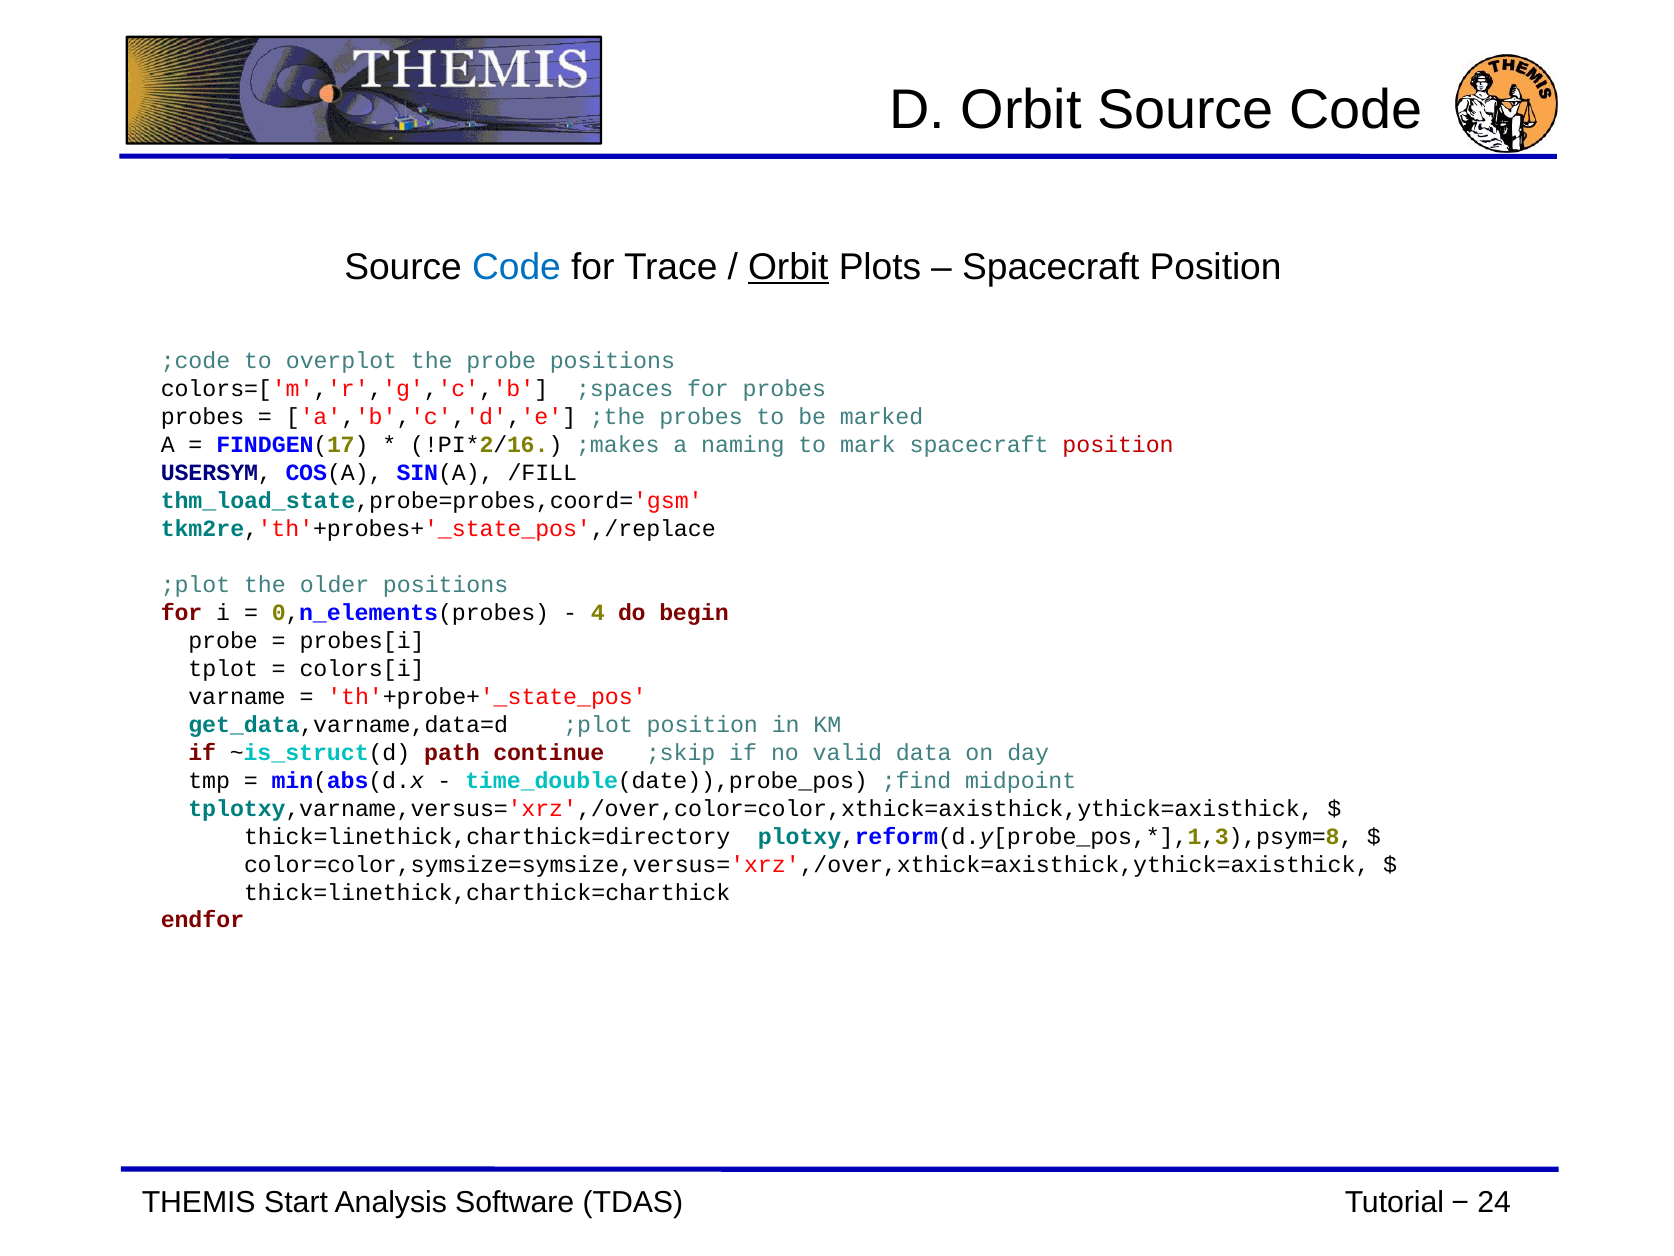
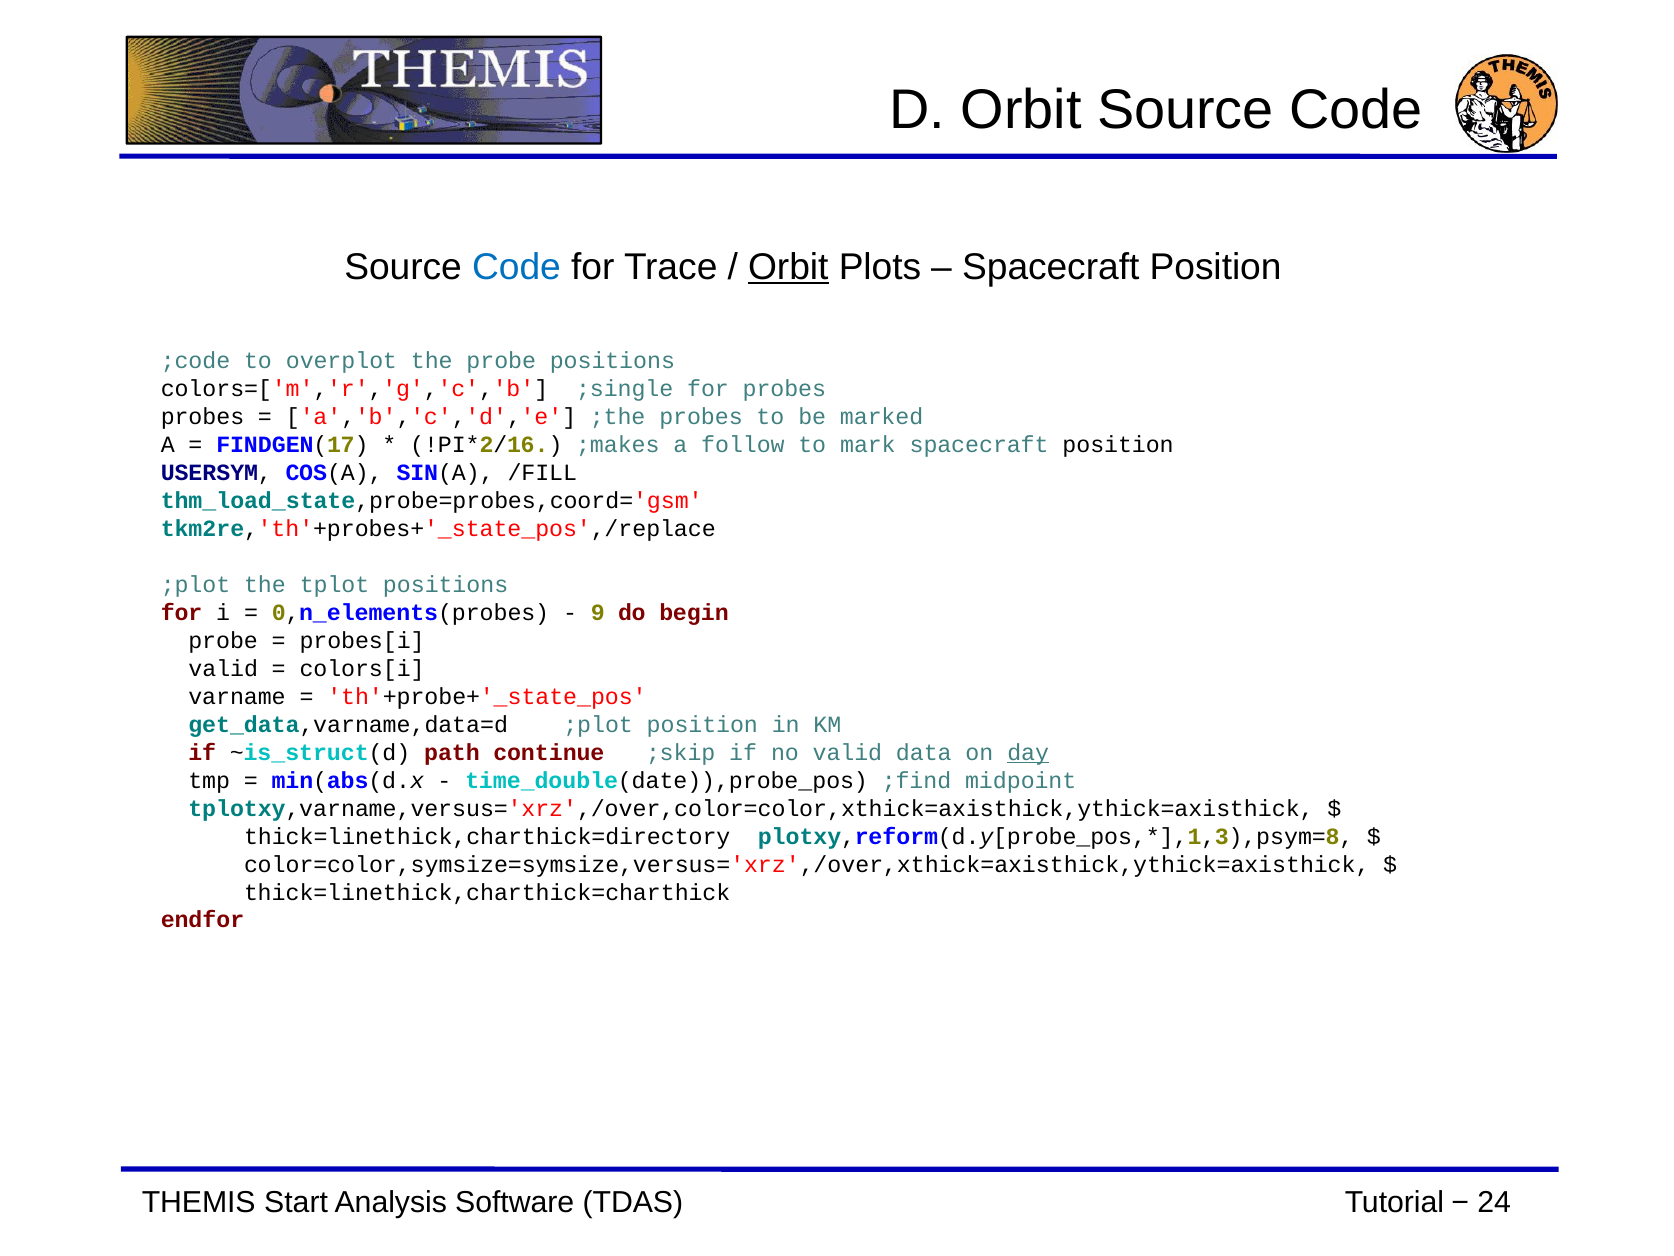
;spaces: ;spaces -> ;single (625, 389)
naming: naming -> follow (743, 445)
position colour: red -> black (1118, 445)
older: older -> tplot (335, 585)
4: 4 -> 9 (598, 613)
tplot: tplot -> valid (223, 668)
day underline: none -> present (1028, 752)
